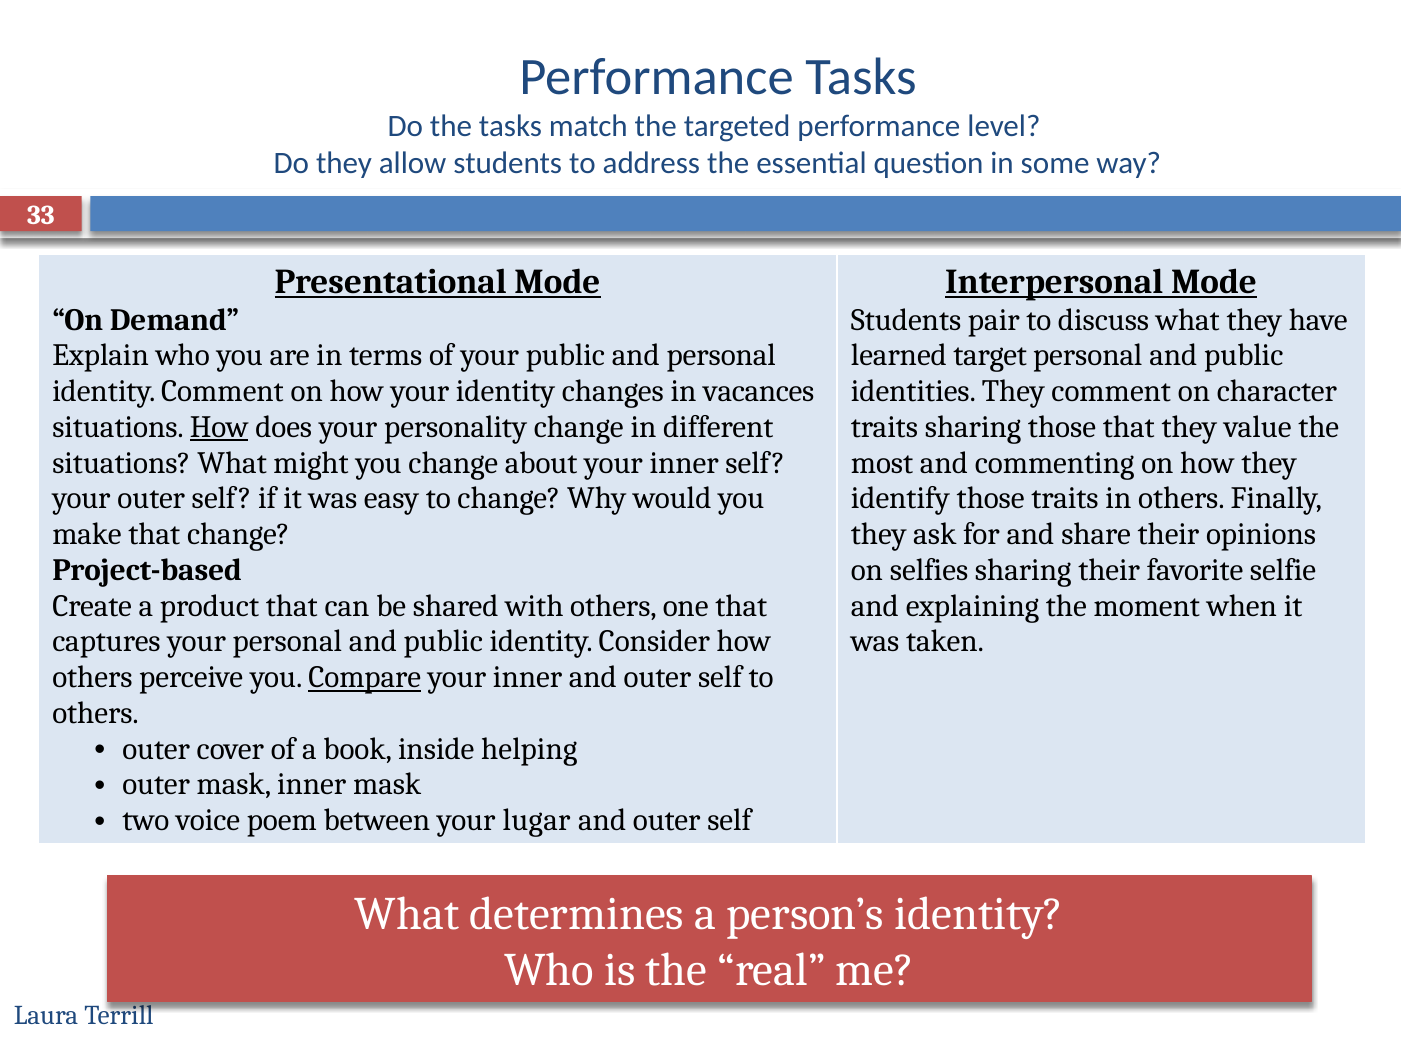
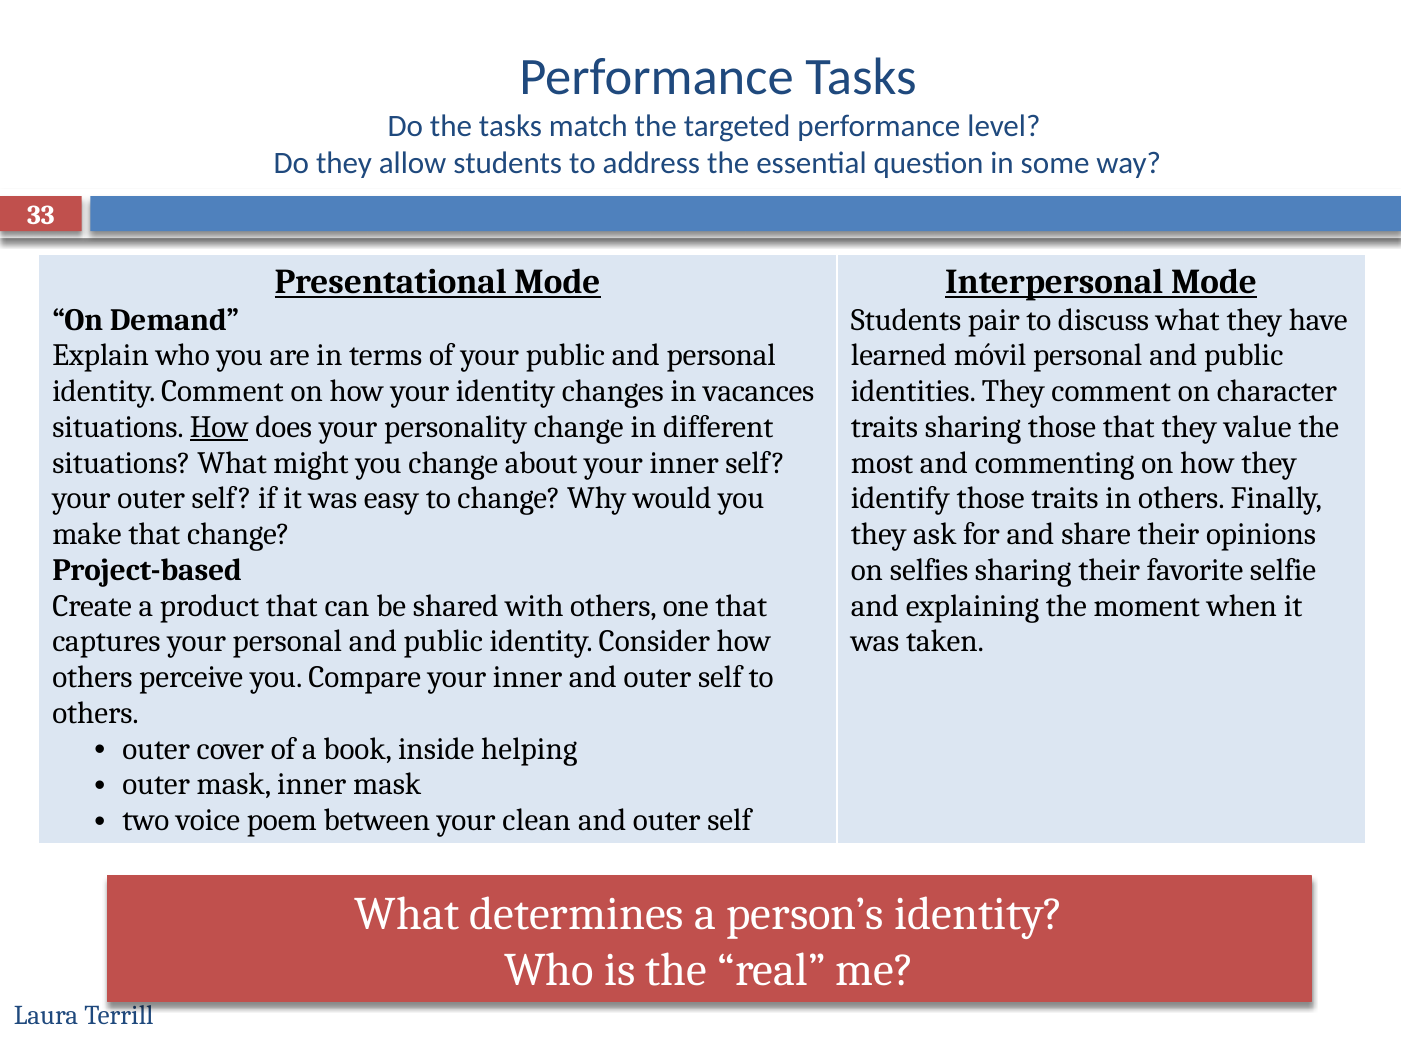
target: target -> móvil (990, 355)
Compare underline: present -> none (365, 677)
lugar: lugar -> clean (537, 820)
